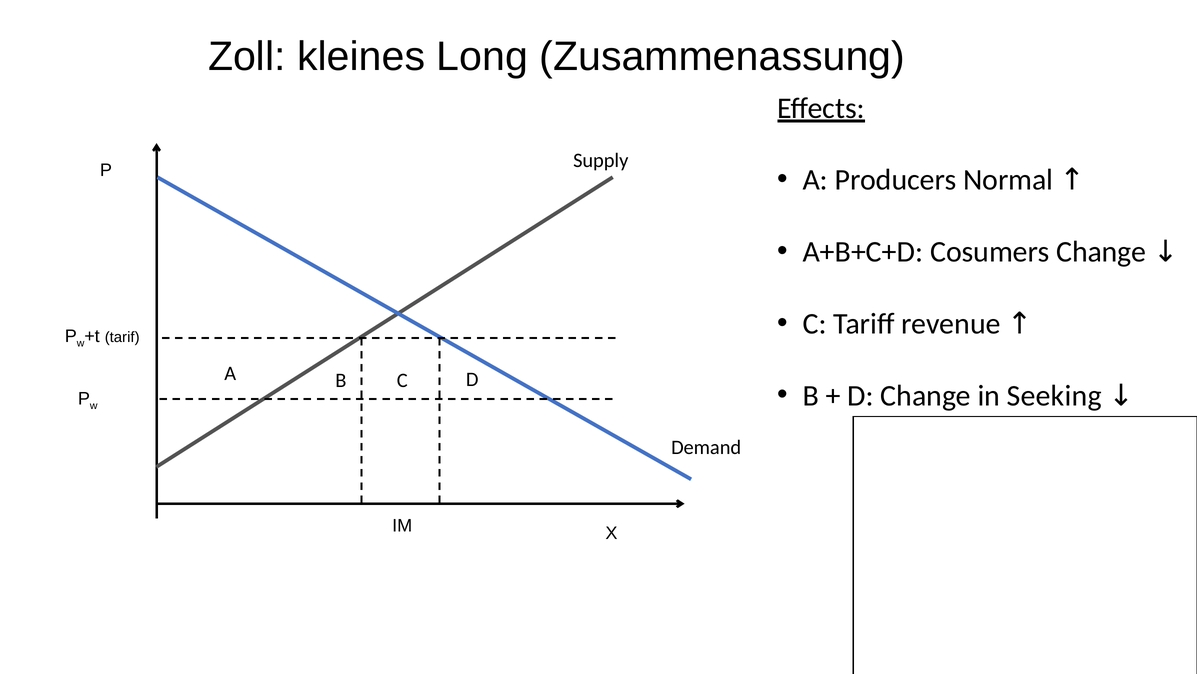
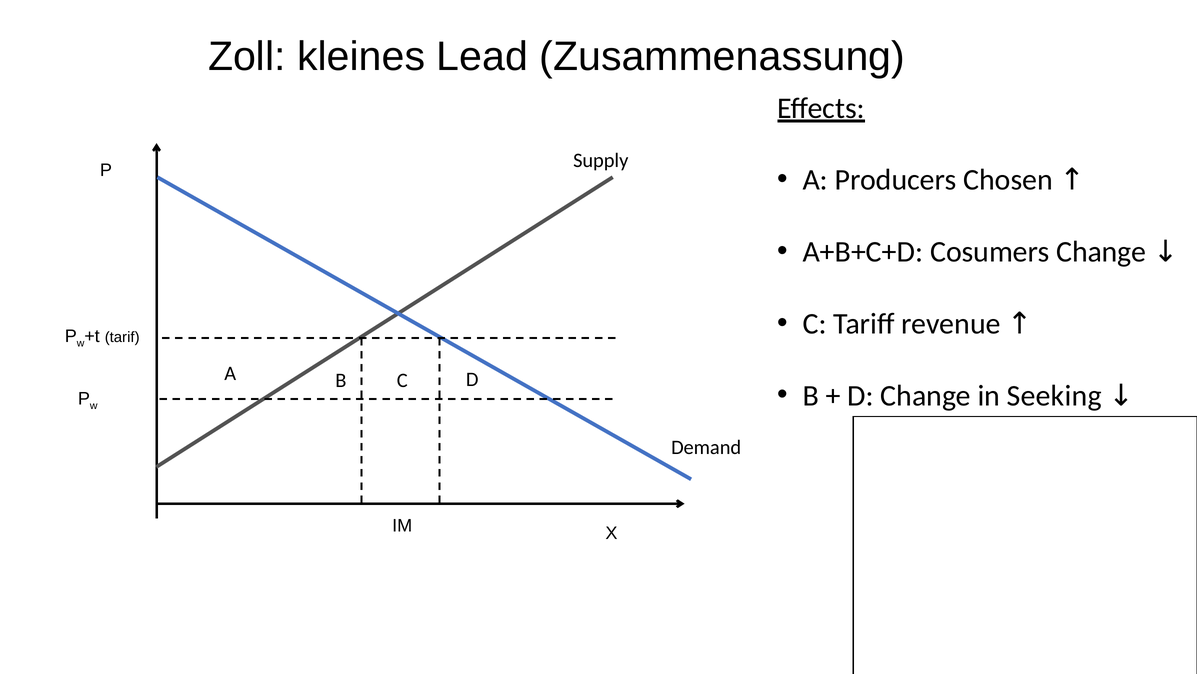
Long: Long -> Lead (482, 56)
Normal: Normal -> Chosen (1008, 180)
